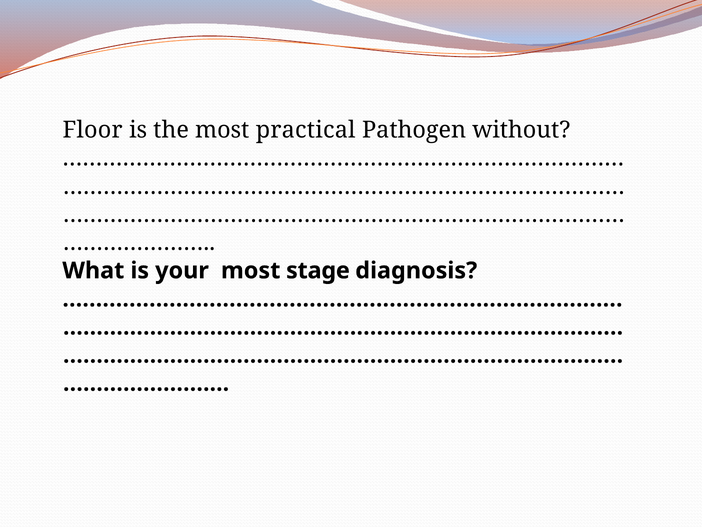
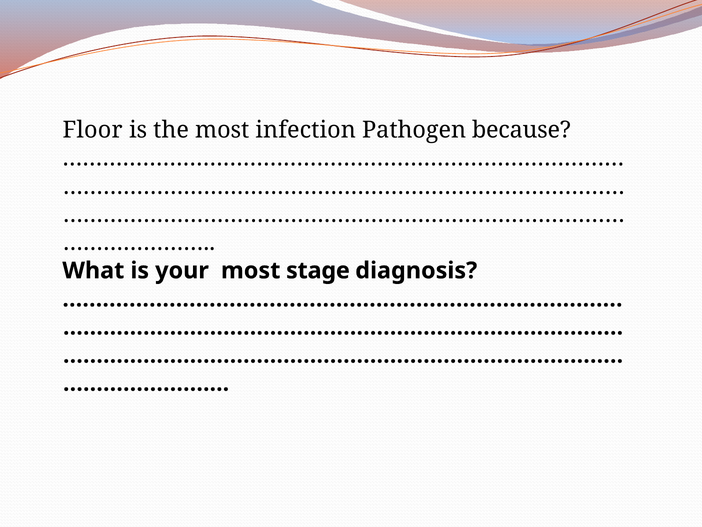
practical: practical -> infection (306, 130)
without: without -> because (521, 130)
